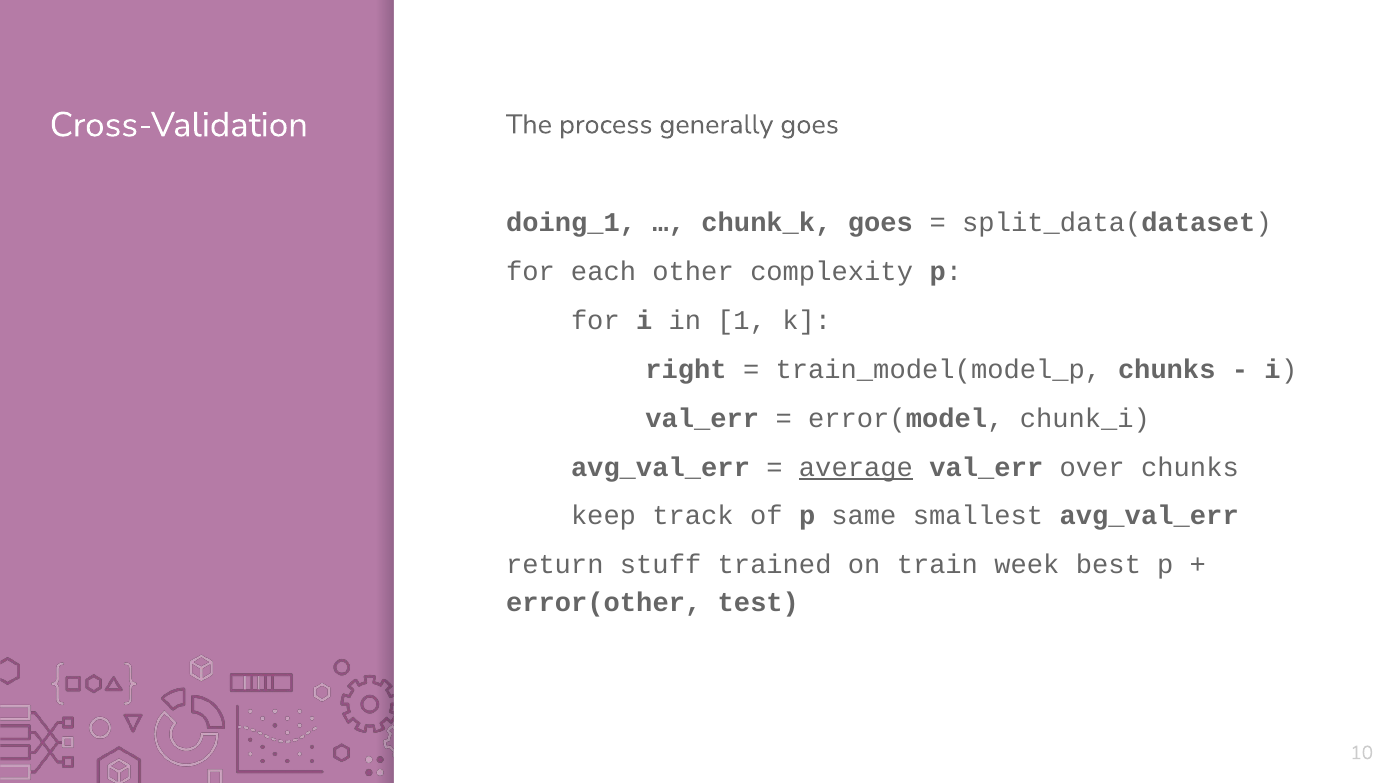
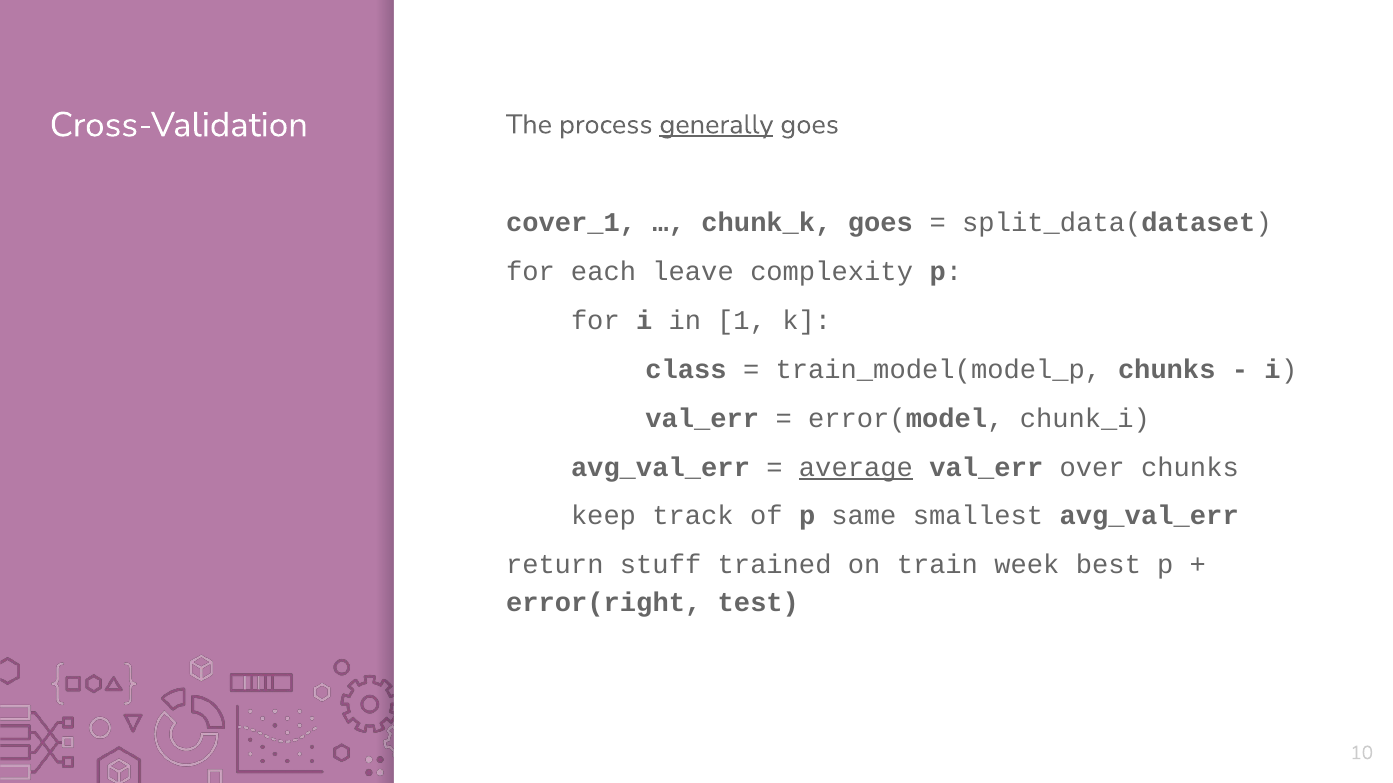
generally underline: none -> present (716, 125)
doing_1: doing_1 -> cover_1 (571, 223)
other: other -> leave (693, 272)
right: right -> class (686, 369)
error(other: error(other -> error(right (604, 603)
